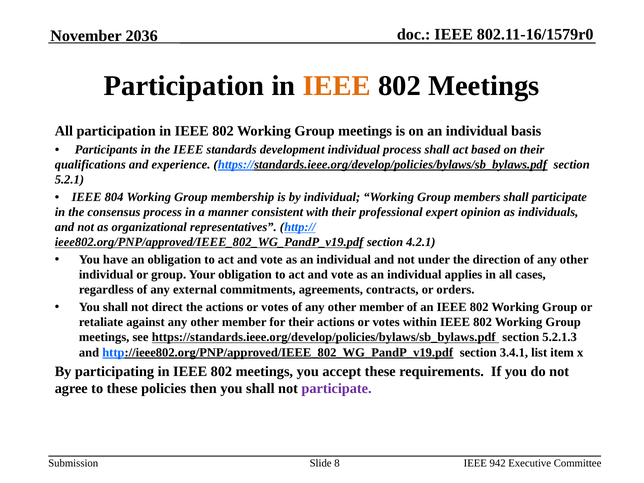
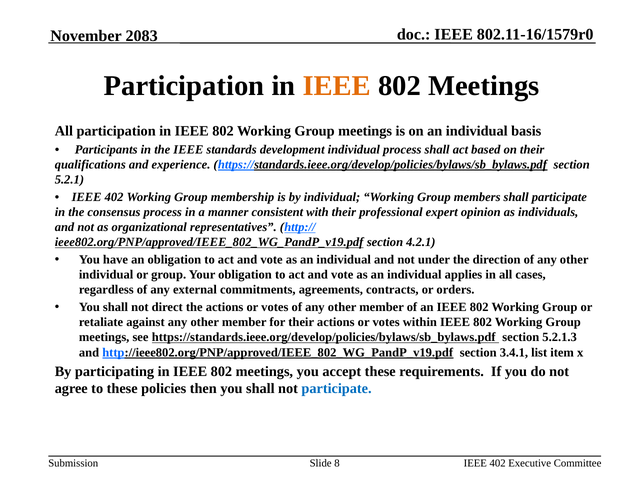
2036: 2036 -> 2083 (142, 36)
804: 804 -> 402 (114, 197)
participate colour: purple -> blue (337, 389)
942: 942 -> 402 (498, 463)
